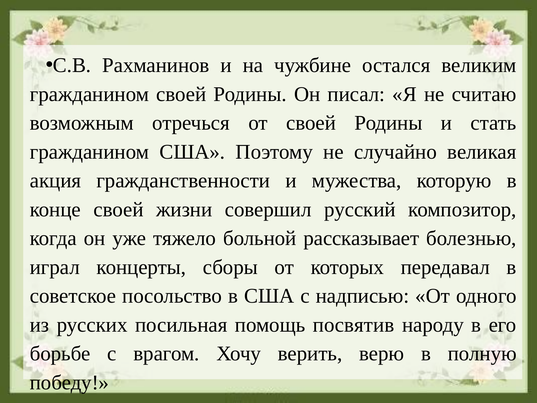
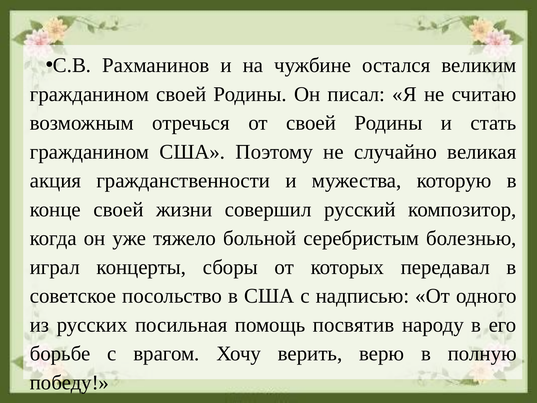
рассказывает: рассказывает -> серебристым (361, 238)
